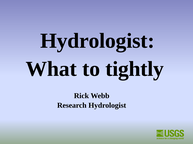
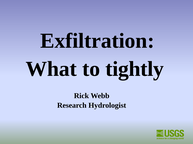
Hydrologist: Hydrologist -> Exfiltration (97, 41)
